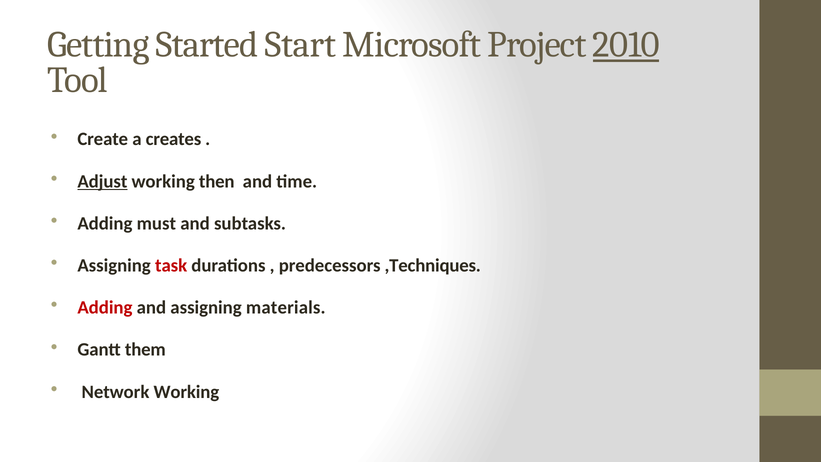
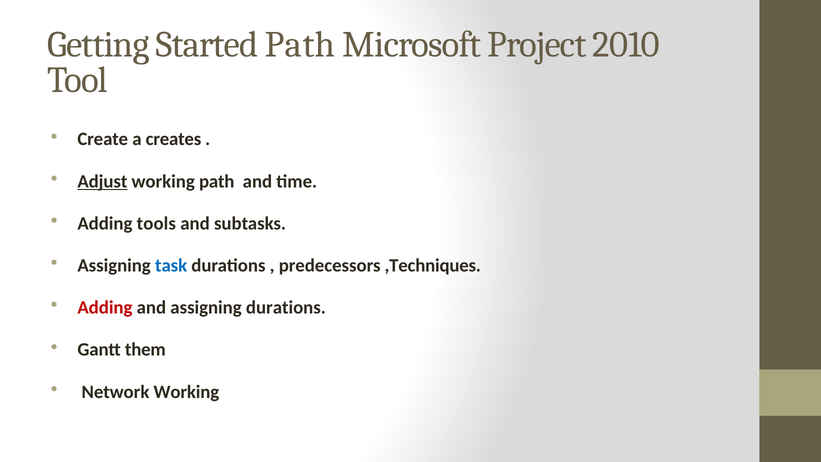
Started Start: Start -> Path (300, 45)
2010 underline: present -> none (626, 45)
working then: then -> path (217, 181)
must: must -> tools (156, 223)
task colour: red -> blue (171, 265)
assigning materials: materials -> durations (286, 308)
